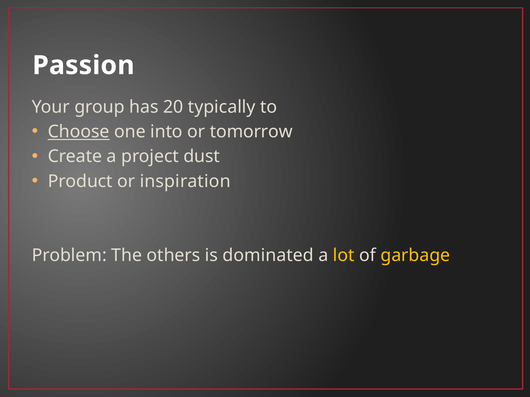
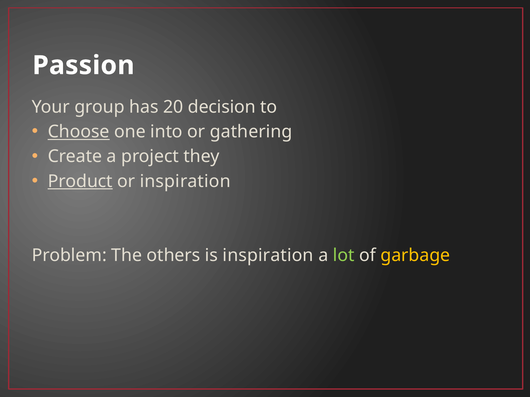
typically: typically -> decision (222, 107)
tomorrow: tomorrow -> gathering (251, 132)
dust: dust -> they (202, 157)
Product underline: none -> present (80, 181)
is dominated: dominated -> inspiration (268, 256)
lot colour: yellow -> light green (344, 256)
